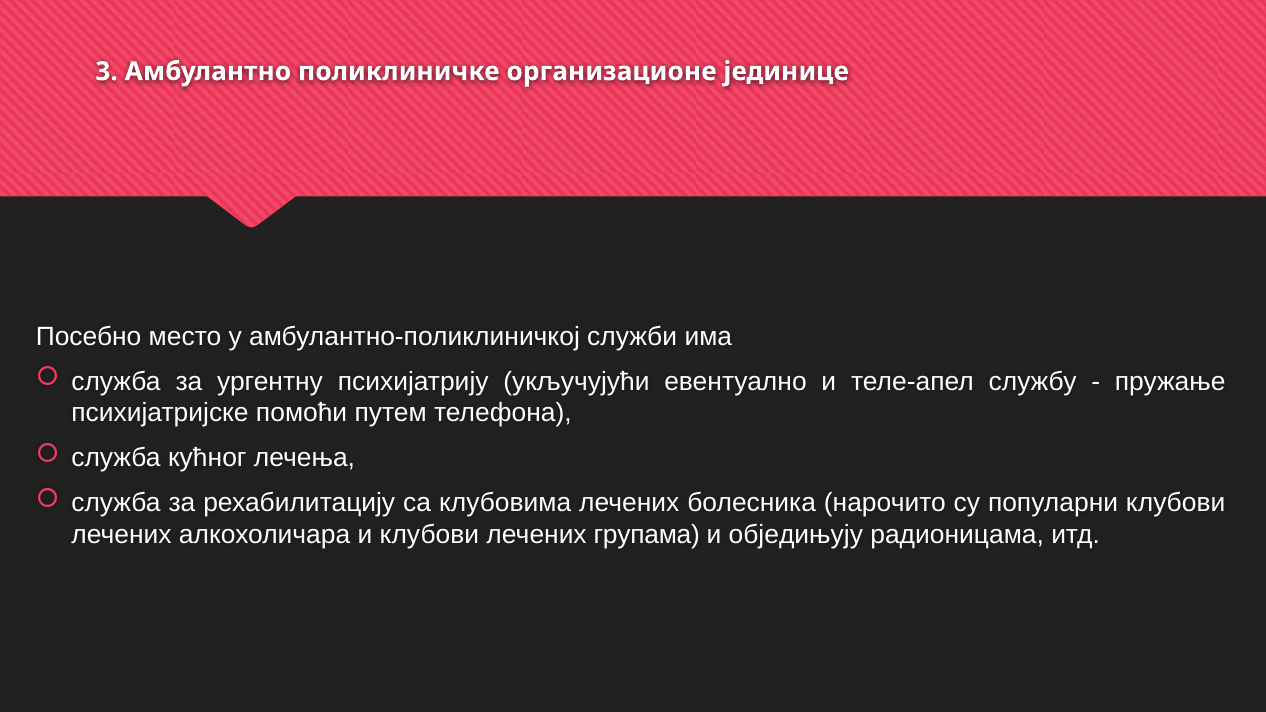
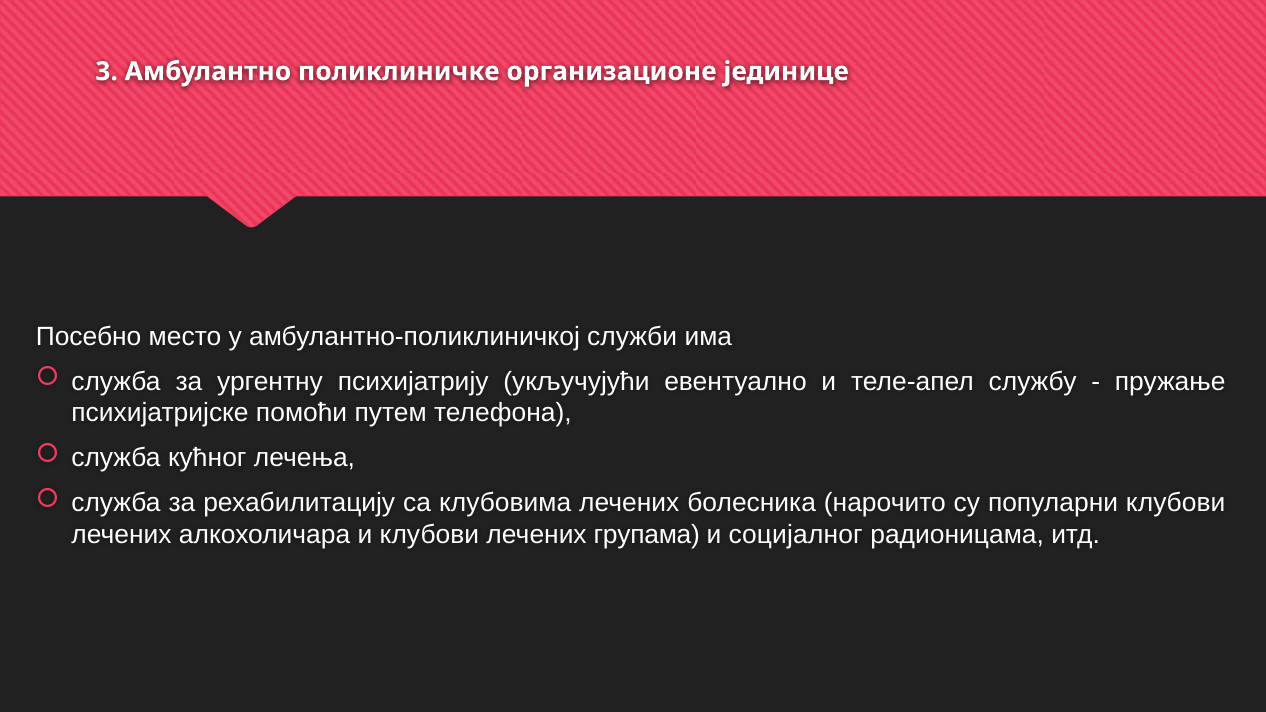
обједињују: обједињују -> социјалног (796, 534)
